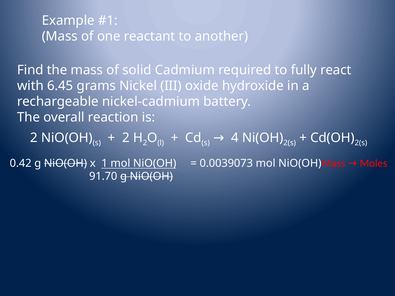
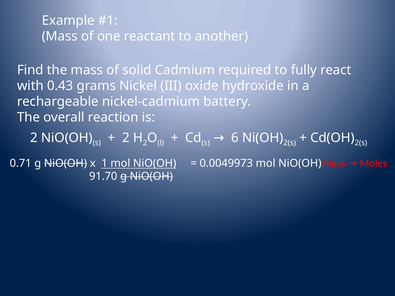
6.45: 6.45 -> 0.43 (60, 86)
4: 4 -> 6 (235, 138)
0.42: 0.42 -> 0.71 (21, 163)
0.0039073: 0.0039073 -> 0.0049973 (226, 163)
